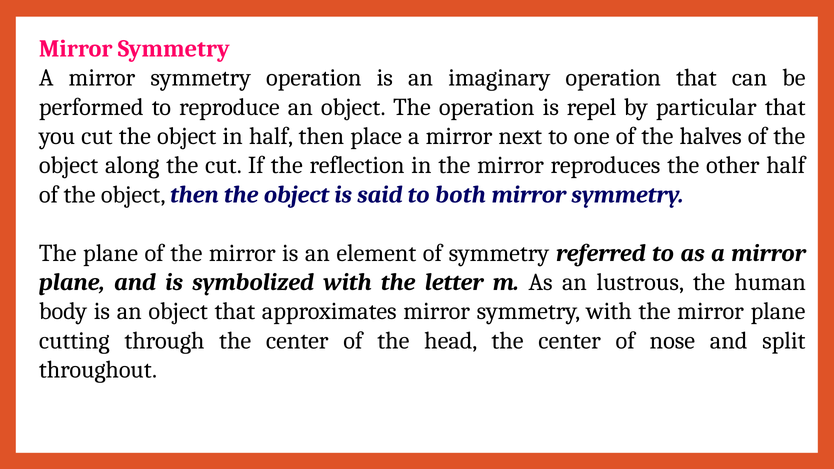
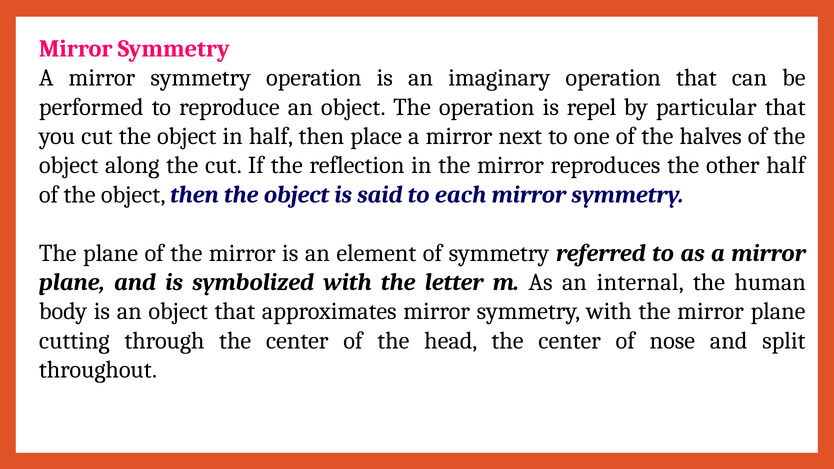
both: both -> each (461, 195)
lustrous: lustrous -> internal (640, 282)
